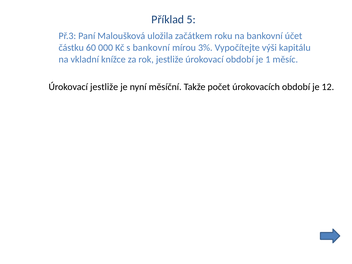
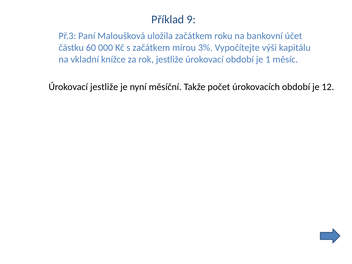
5: 5 -> 9 (191, 20)
s bankovní: bankovní -> začátkem (151, 48)
